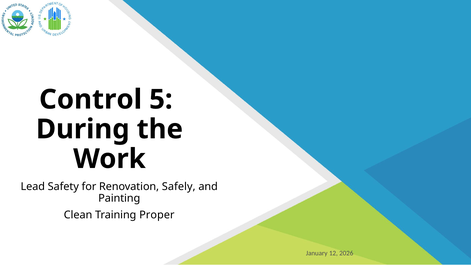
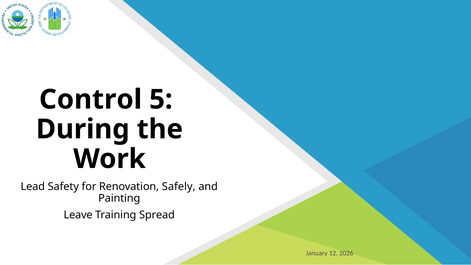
Clean: Clean -> Leave (78, 215)
Proper: Proper -> Spread (157, 215)
